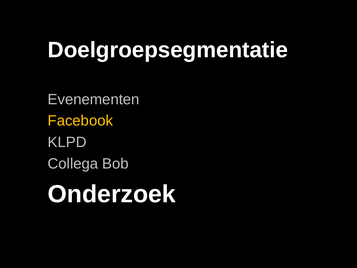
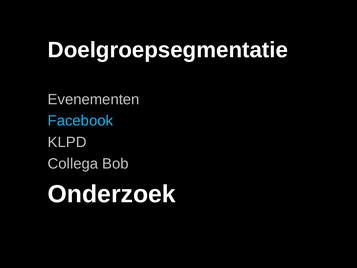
Facebook colour: yellow -> light blue (80, 121)
